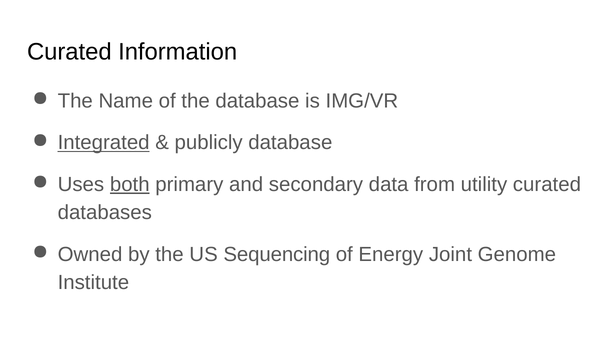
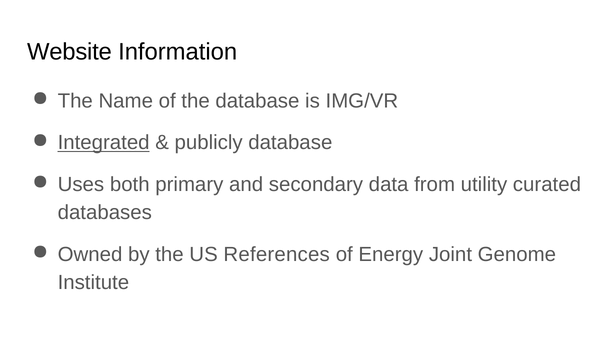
Curated: Curated -> Website (69, 52)
both underline: present -> none (130, 184)
Sequencing: Sequencing -> References (277, 254)
